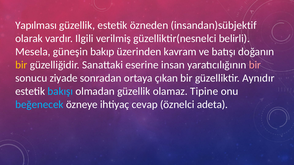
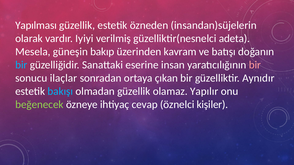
insandan)sübjektif: insandan)sübjektif -> insandan)süjelerin (214, 25)
Ilgili: Ilgili -> Iyiyi (84, 39)
belirli: belirli -> adeta (234, 39)
bir colour: yellow -> light blue (21, 65)
ziyade: ziyade -> ilaçlar (64, 78)
Tipine: Tipine -> Yapılır (204, 91)
beğenecek colour: light blue -> light green (39, 105)
adeta: adeta -> kişiler (212, 105)
